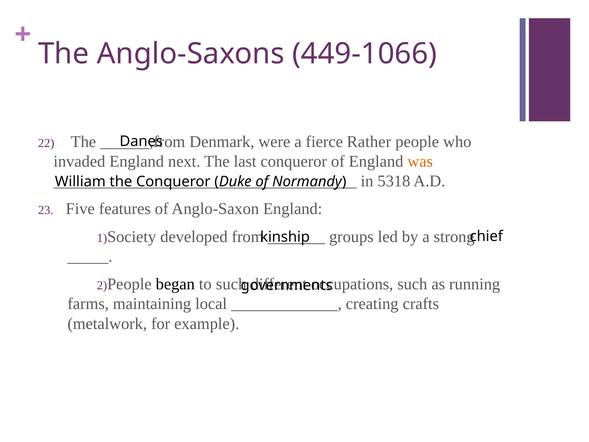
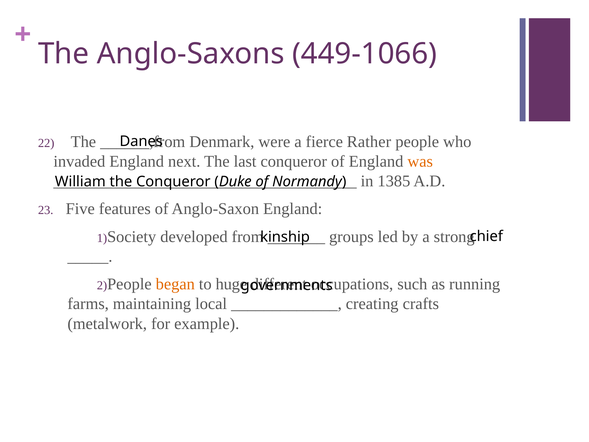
5318: 5318 -> 1385 (394, 181)
began colour: black -> orange (175, 284)
to such: such -> huge (231, 284)
